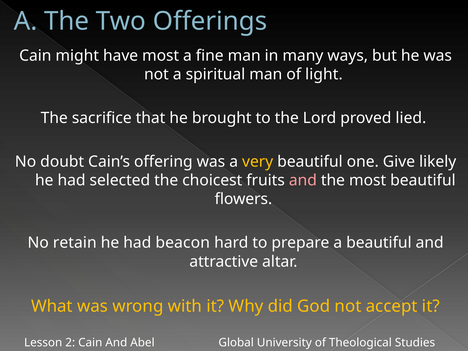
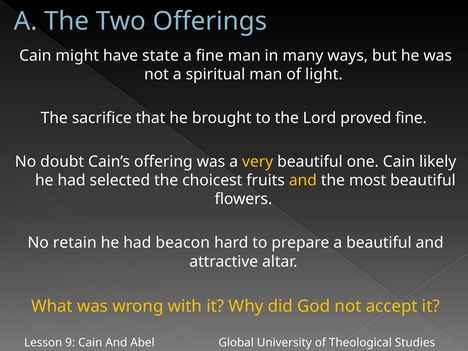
have most: most -> state (161, 56)
proved lied: lied -> fine (411, 118)
one Give: Give -> Cain (399, 162)
and colour: pink -> yellow (303, 180)
2: 2 -> 9 (70, 342)
